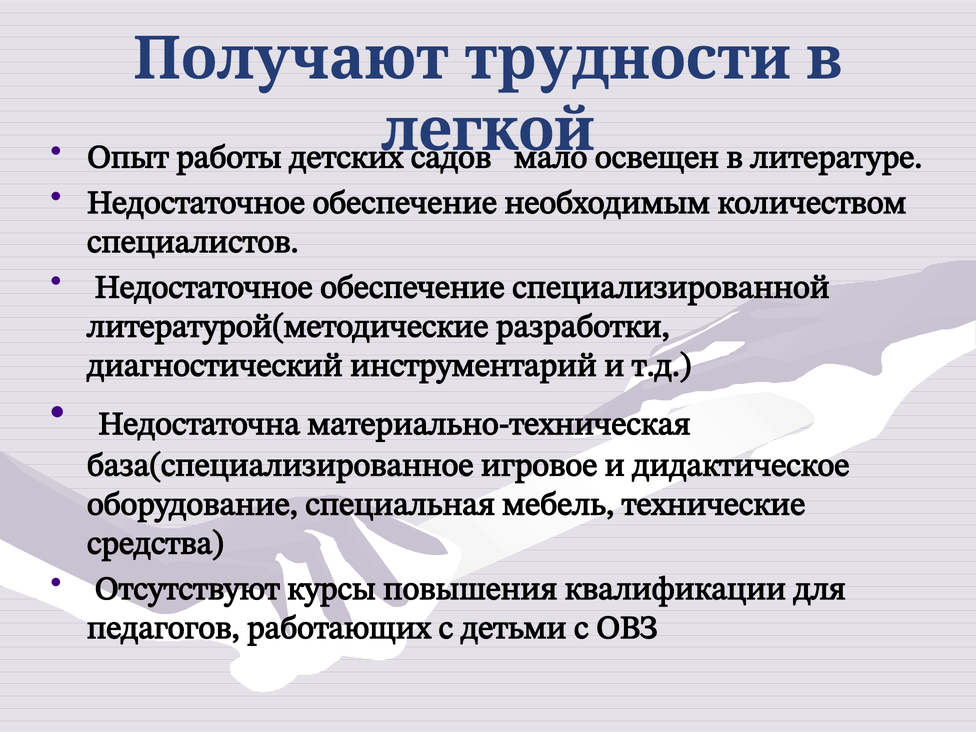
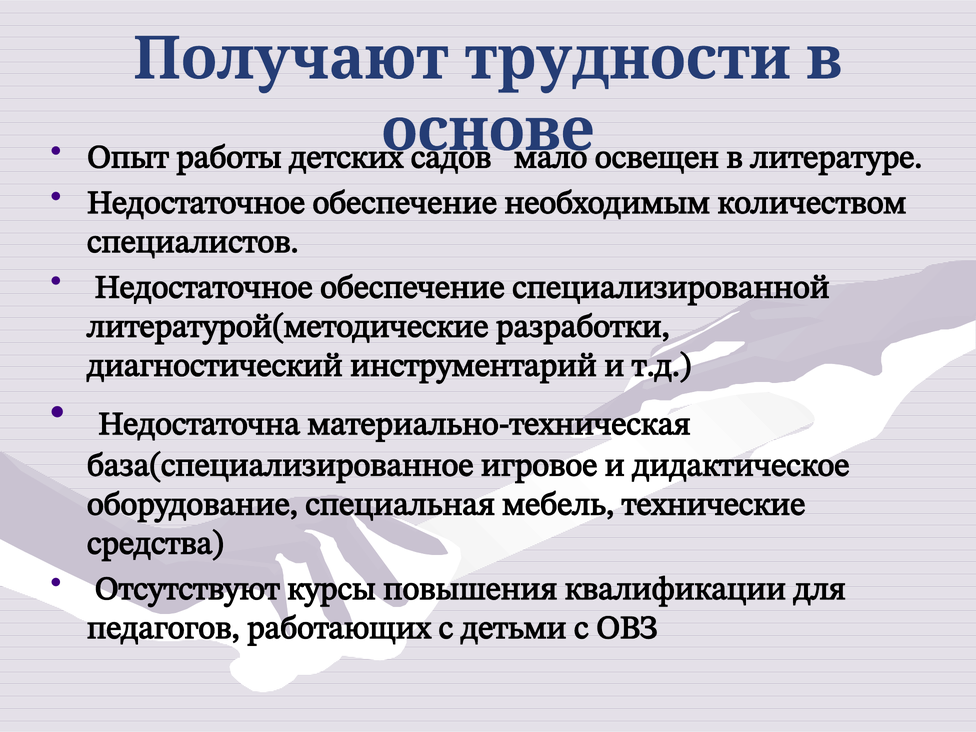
легкой: легкой -> основе (488, 130)
